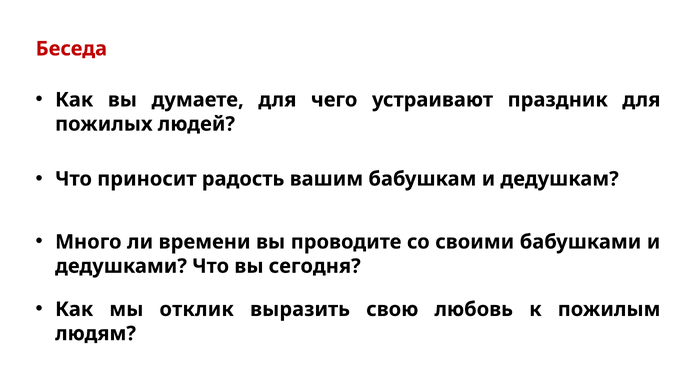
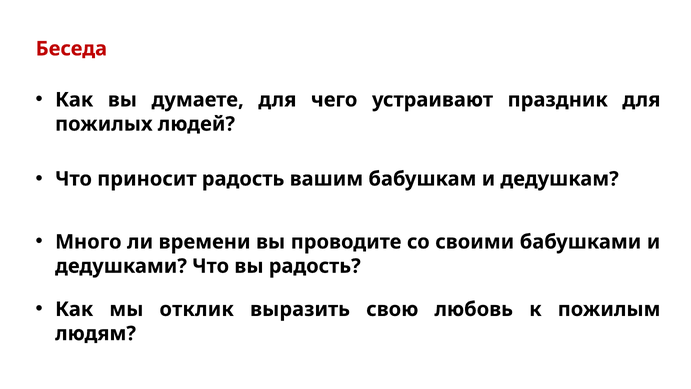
вы сегодня: сегодня -> радость (315, 266)
